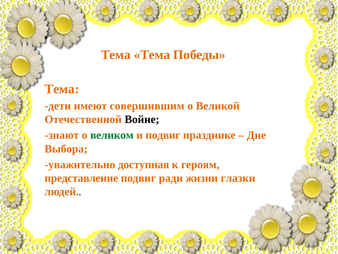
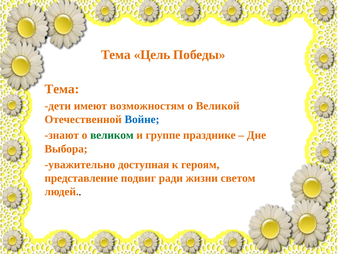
Тема Тема: Тема -> Цель (152, 55)
совершившим: совершившим -> возможностям (147, 106)
Войне colour: black -> blue (142, 119)
и подвиг: подвиг -> группе (163, 135)
глазки: глазки -> светом (238, 178)
